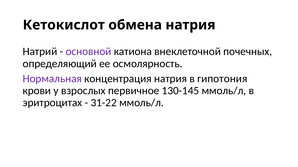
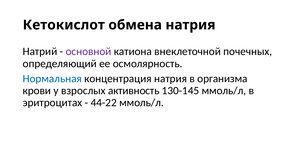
Нормальная colour: purple -> blue (52, 79)
гипотония: гипотония -> организма (222, 79)
первичное: первичное -> активность (134, 91)
31-22: 31-22 -> 44-22 (104, 103)
